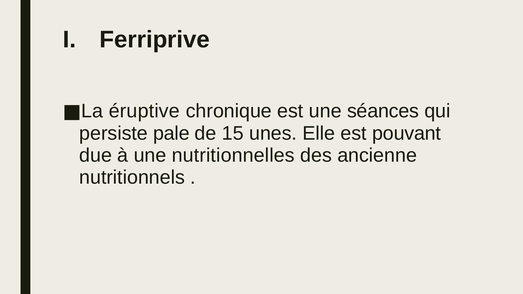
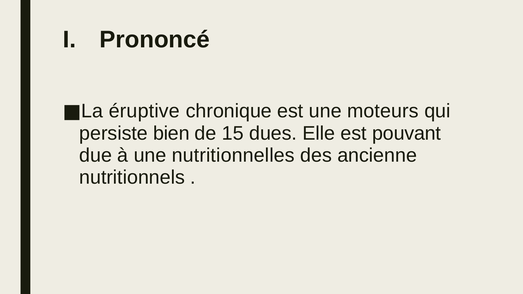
Ferriprive: Ferriprive -> Prononcé (155, 40)
séances: séances -> moteurs (383, 111)
pale: pale -> bien (171, 133)
unes: unes -> dues (273, 133)
